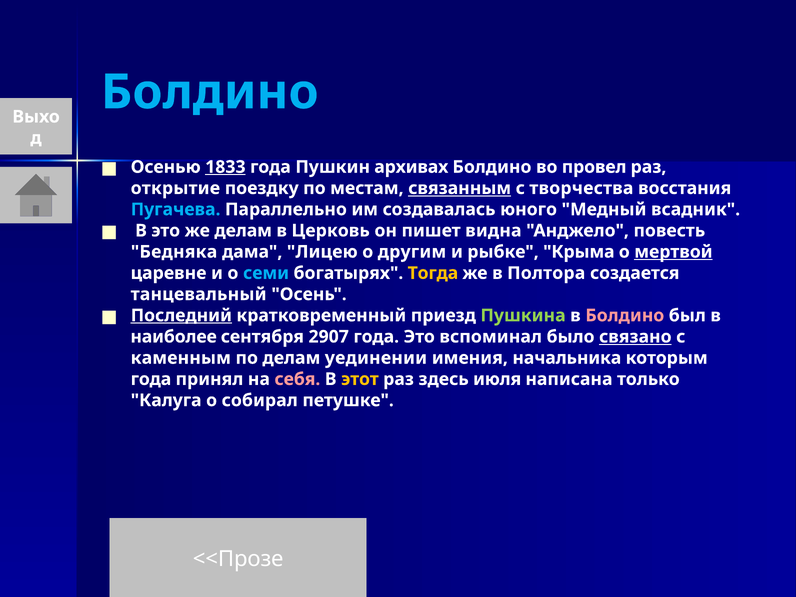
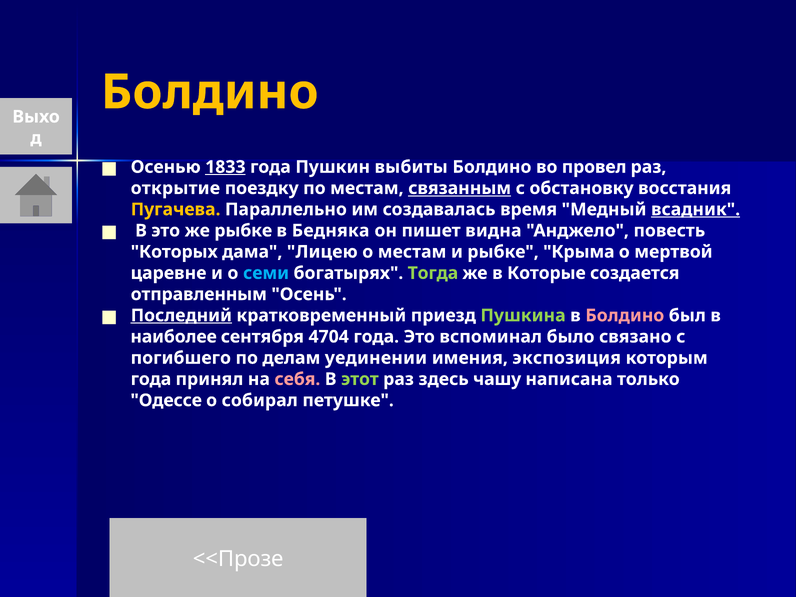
Болдино colour: light blue -> yellow (210, 92)
архивах: архивах -> выбиты (411, 167)
творчества: творчества -> обстановку (582, 188)
Пугачева colour: light blue -> yellow (176, 209)
юного: юного -> время (529, 209)
всадник underline: none -> present (696, 209)
же делам: делам -> рыбке (243, 231)
Церковь: Церковь -> Бедняка (331, 231)
Бедняка: Бедняка -> Которых (174, 252)
о другим: другим -> местам (412, 252)
мертвой underline: present -> none (673, 252)
Тогда colour: yellow -> light green (433, 273)
Полтора: Полтора -> Которые (546, 273)
танцевальный: танцевальный -> отправленным (199, 294)
2907: 2907 -> 4704 (329, 337)
связано underline: present -> none (635, 337)
каменным: каменным -> погибшего (181, 358)
начальника: начальника -> экспозиция (567, 358)
этот colour: yellow -> light green (360, 379)
июля: июля -> чашу (497, 379)
Калуга: Калуга -> Одессе (166, 400)
